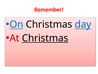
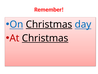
Christmas underline: none -> present (49, 24)
